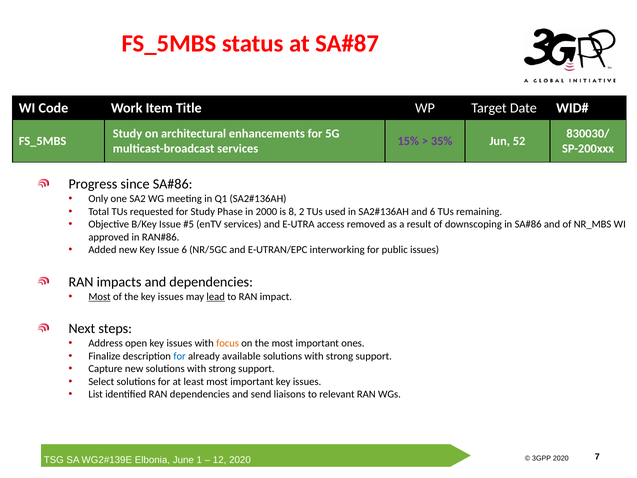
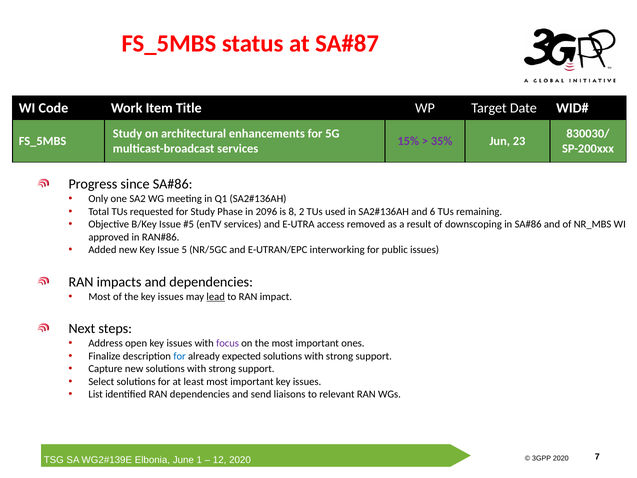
52: 52 -> 23 (519, 141)
2000: 2000 -> 2096 (266, 212)
Issue 6: 6 -> 5 (184, 250)
Most underline: present -> none (100, 296)
focus colour: orange -> purple (228, 343)
available: available -> expected (242, 356)
